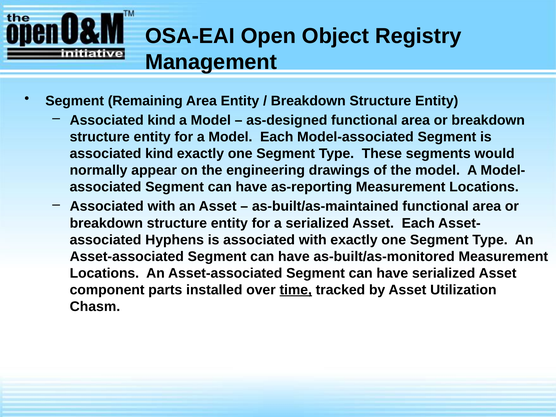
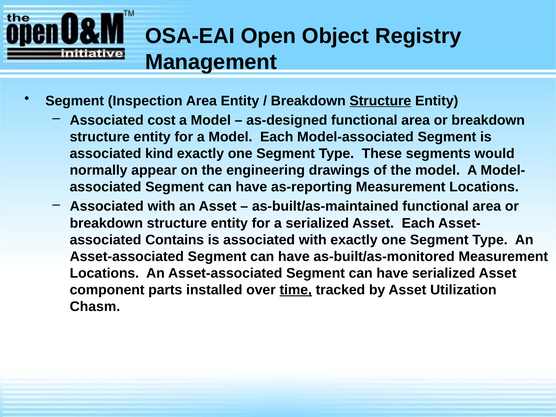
Remaining: Remaining -> Inspection (145, 101)
Structure underline: none -> present (380, 101)
kind: kind -> cost (162, 120)
Hyphens: Hyphens -> Contains (175, 240)
